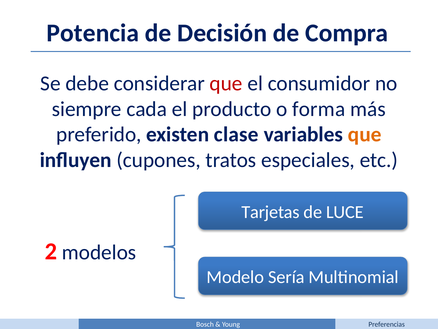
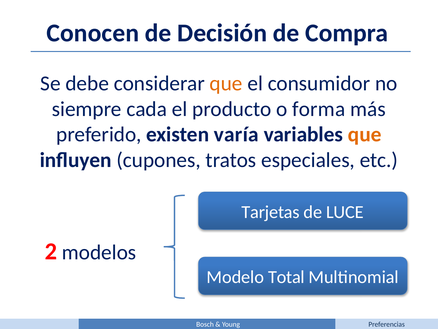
Potencia: Potencia -> Conocen (93, 33)
que colour: red -> orange (226, 83)
clase: clase -> varía (236, 134)
Sería: Sería -> Total (286, 277)
